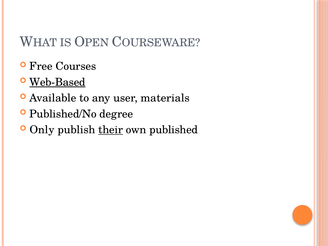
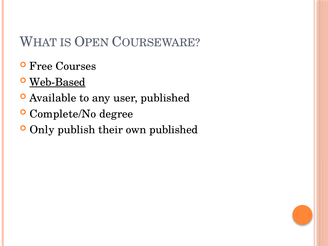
user materials: materials -> published (165, 98)
Published/No: Published/No -> Complete/No (63, 114)
their underline: present -> none (111, 130)
